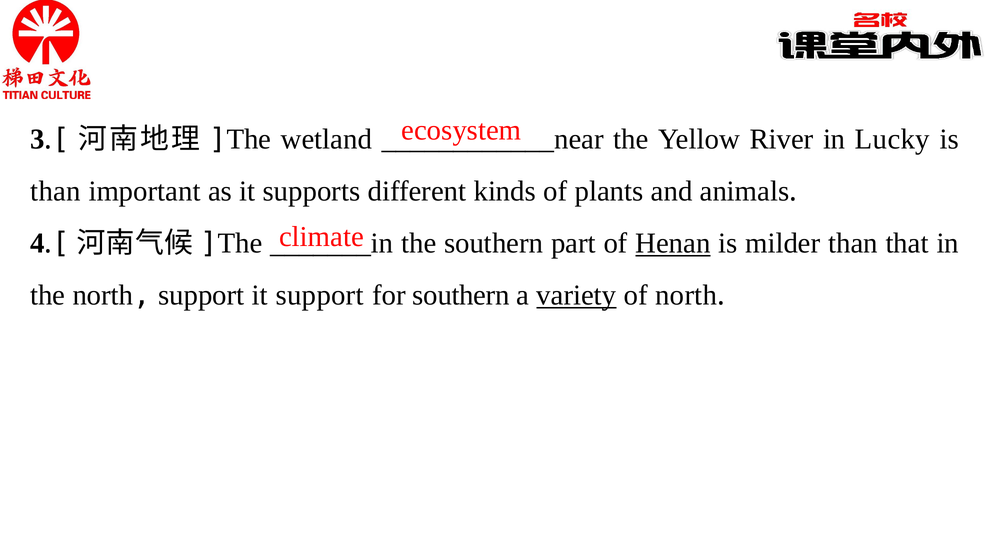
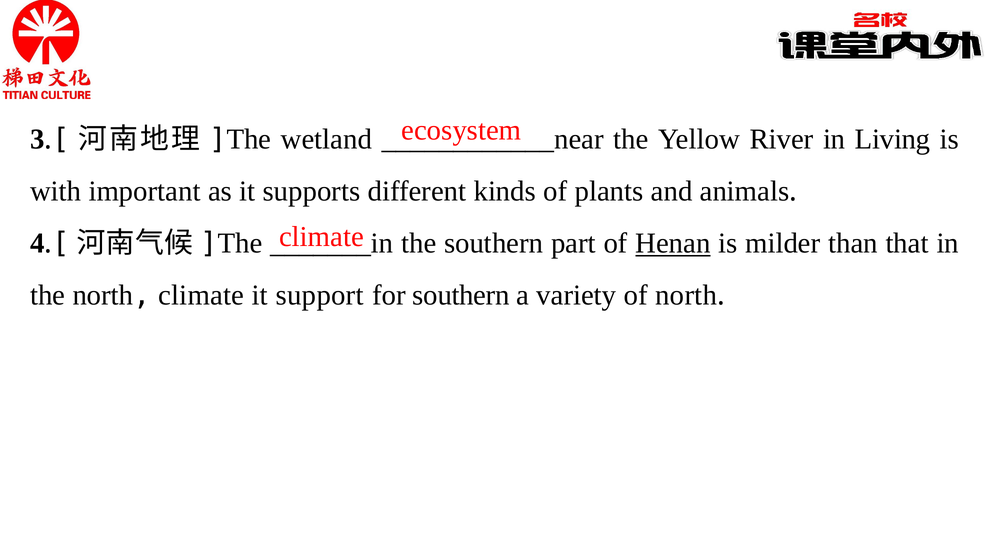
Lucky: Lucky -> Living (893, 140)
than: than -> with (56, 191)
north support: support -> climate (201, 295)
variety underline: present -> none (576, 295)
